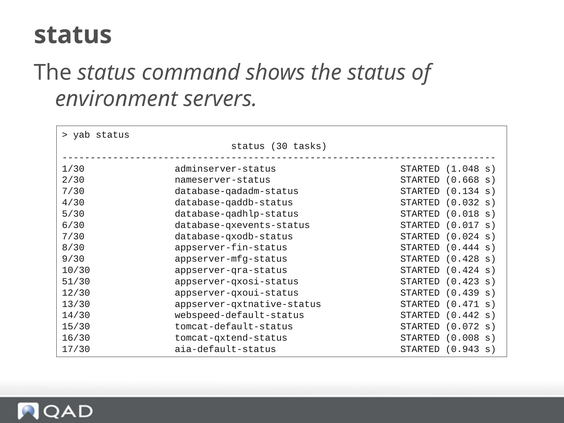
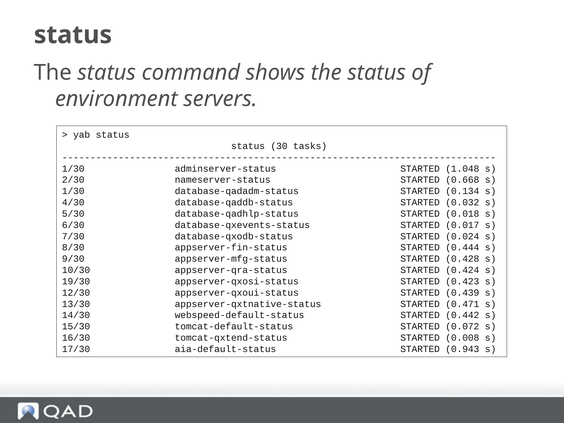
7/30: 7/30 -> 1/30 (73, 191)
51/30: 51/30 -> 19/30 (76, 281)
